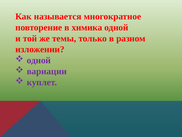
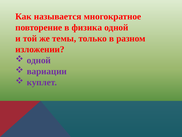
химика: химика -> физика (87, 27)
